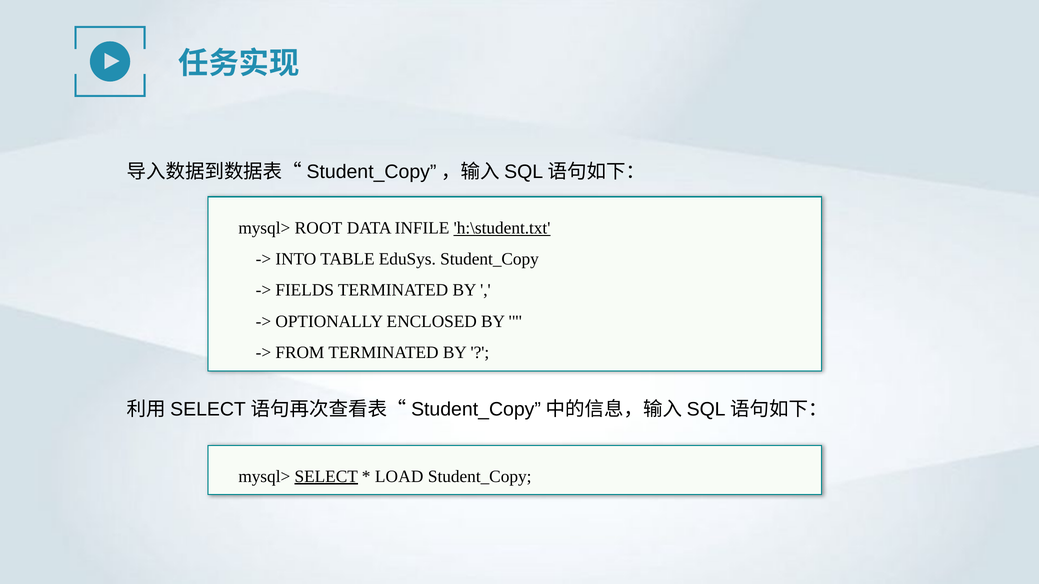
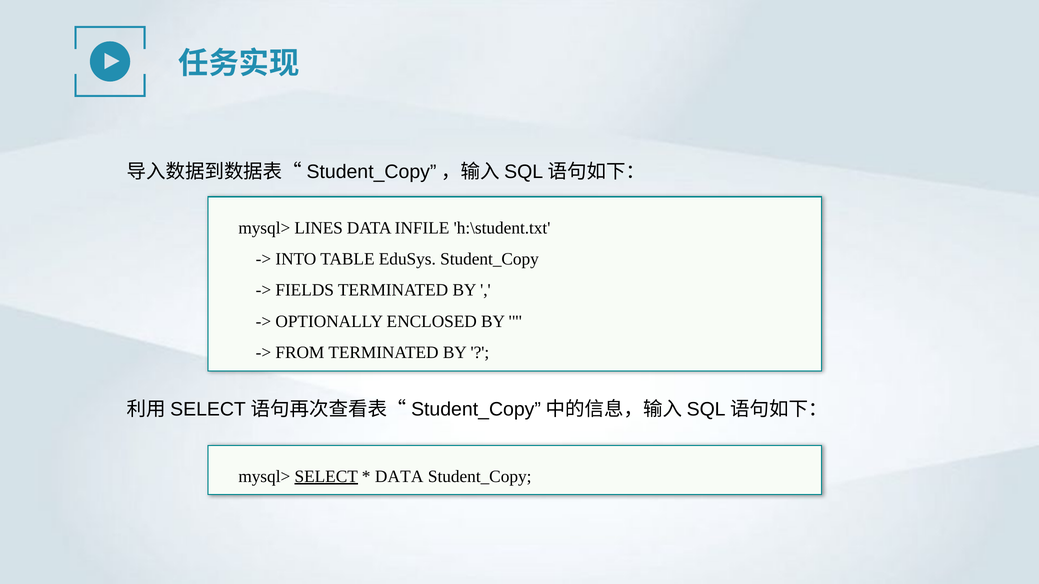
ROOT: ROOT -> LINES (319, 228)
h:\student.txt underline: present -> none (502, 228)
LOAD: LOAD -> DATA (399, 477)
